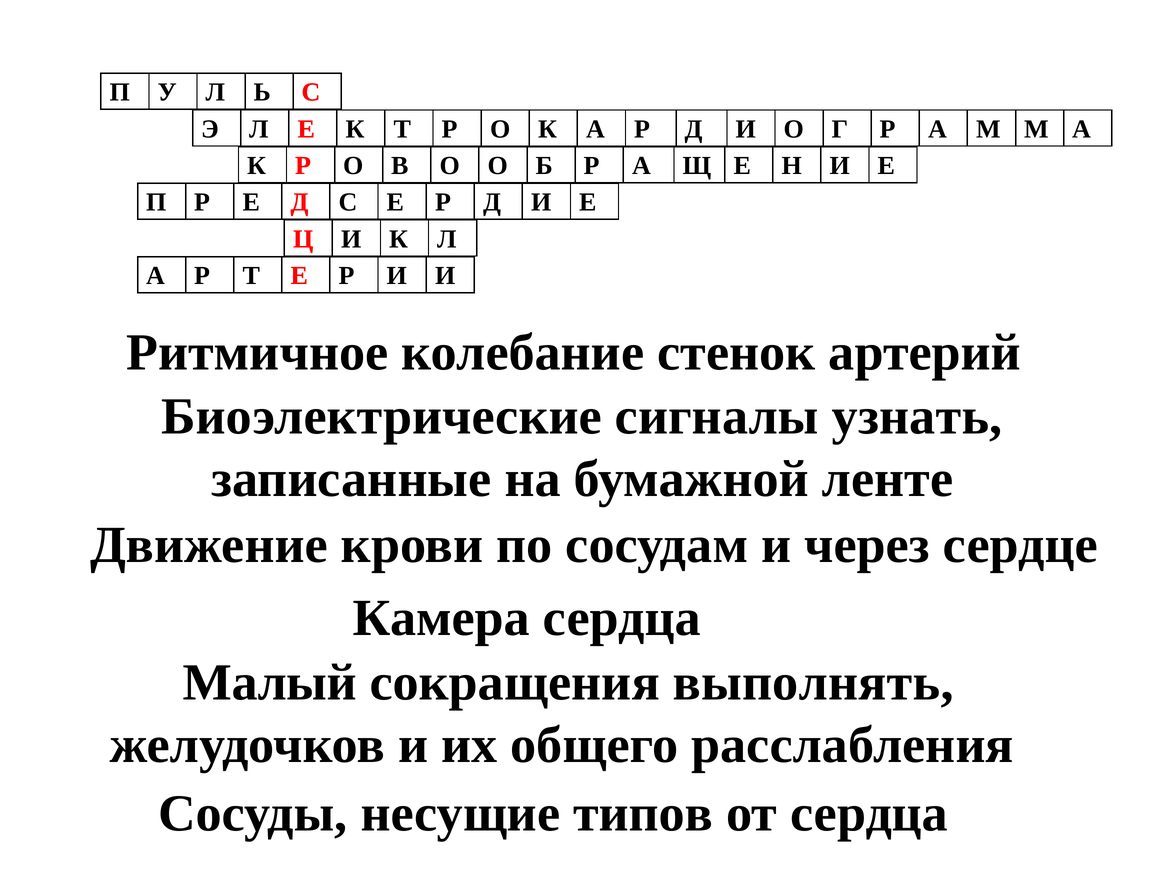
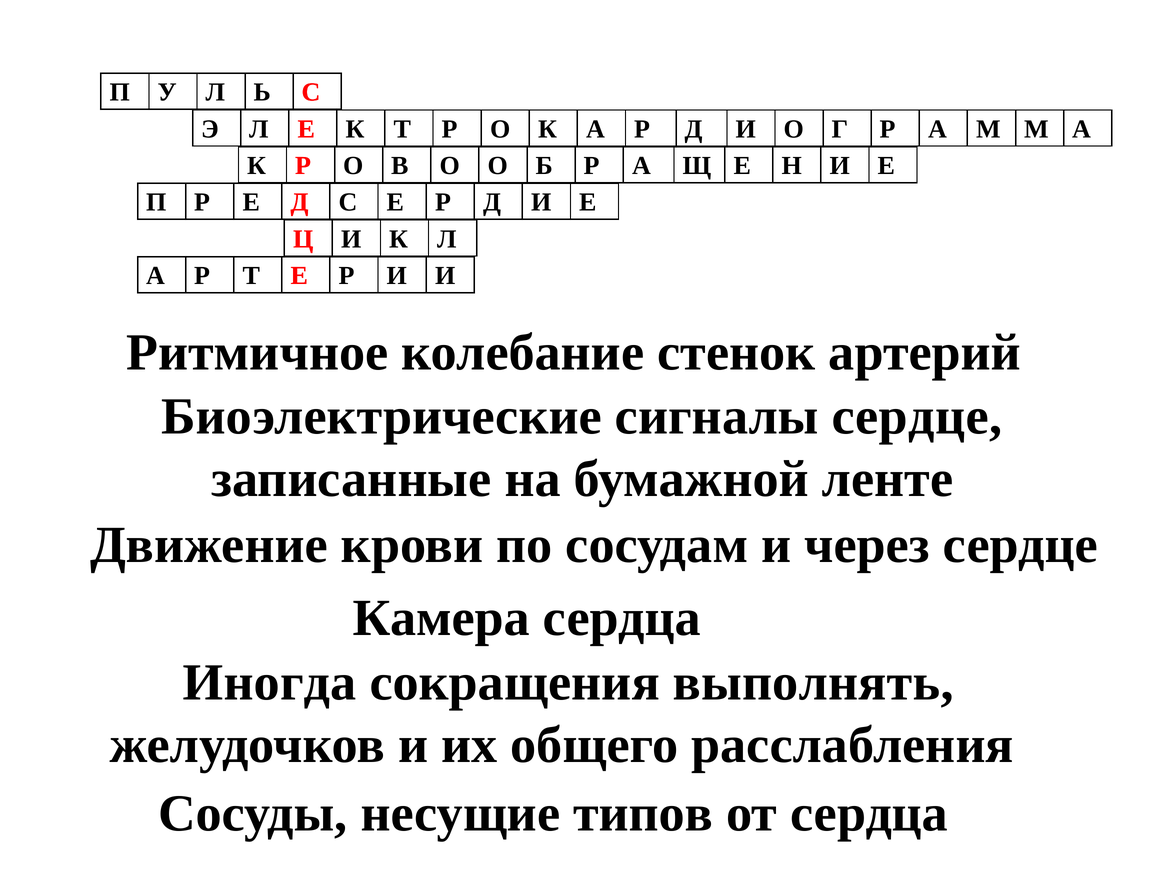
сигналы узнать: узнать -> сердце (917, 417)
Малый: Малый -> Иногда (270, 683)
